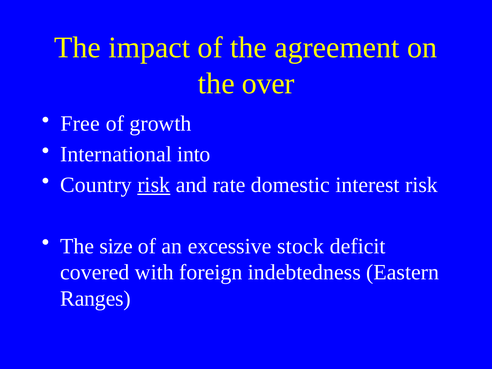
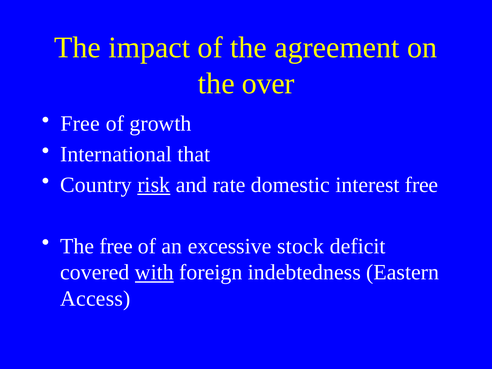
into: into -> that (194, 154)
interest risk: risk -> free (422, 185)
The size: size -> free (116, 246)
with underline: none -> present (154, 272)
Ranges: Ranges -> Access (95, 299)
